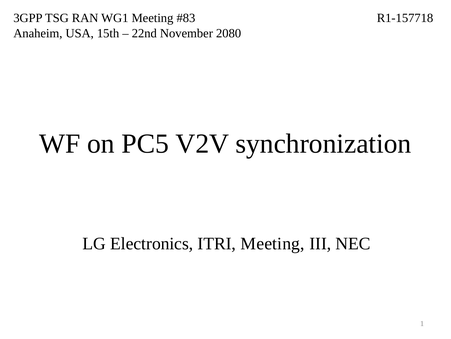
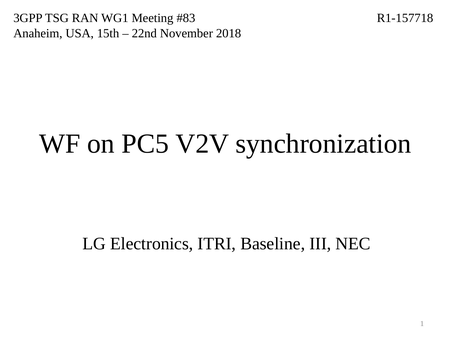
2080: 2080 -> 2018 (229, 33)
ITRI Meeting: Meeting -> Baseline (273, 243)
